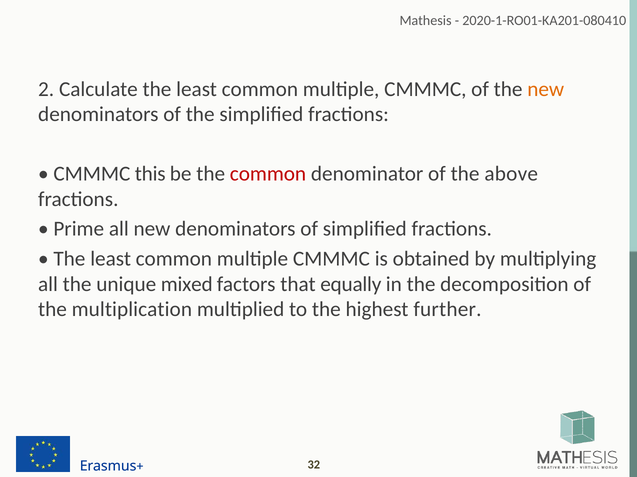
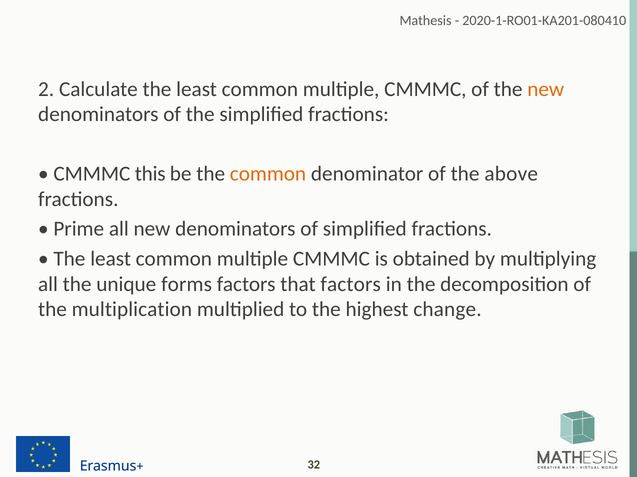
common colour: red -> orange (268, 174)
mixed: mixed -> forms (187, 285)
that equally: equally -> factors (351, 285)
further: further -> change (447, 310)
